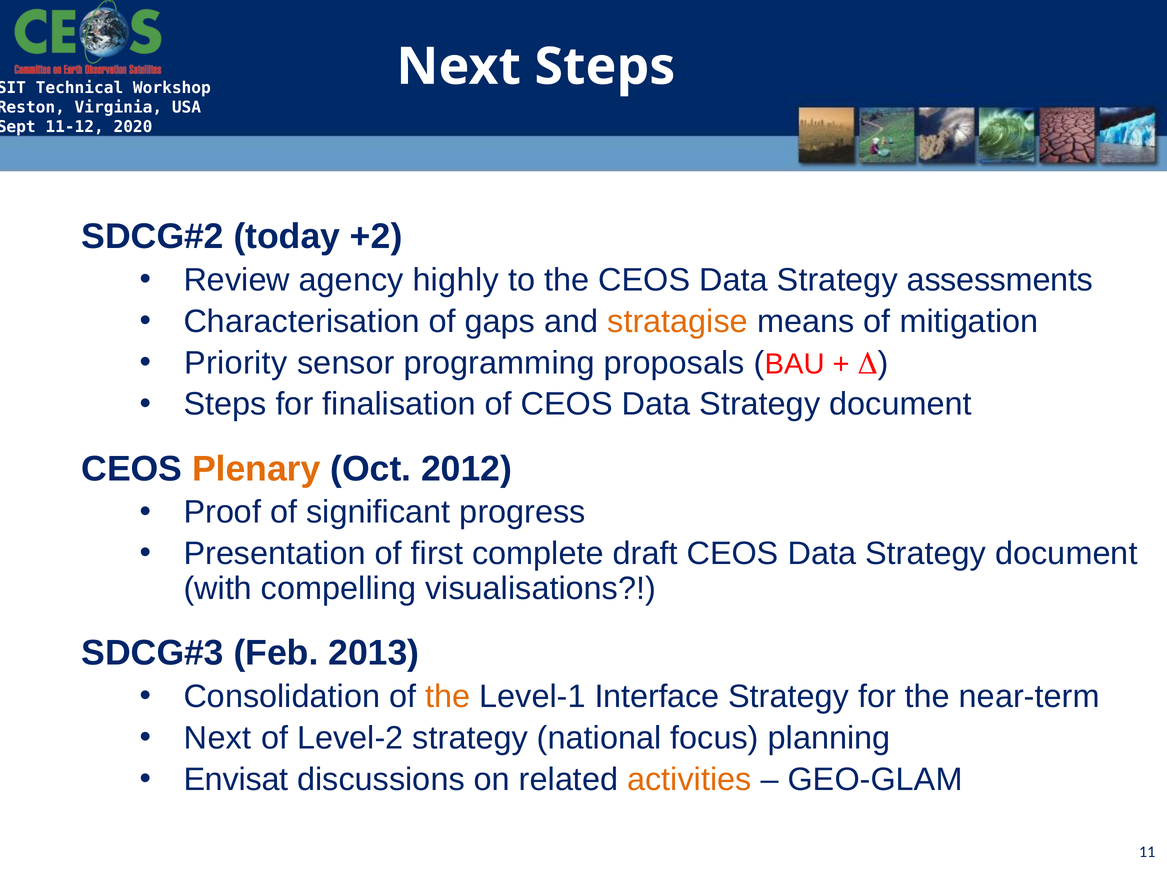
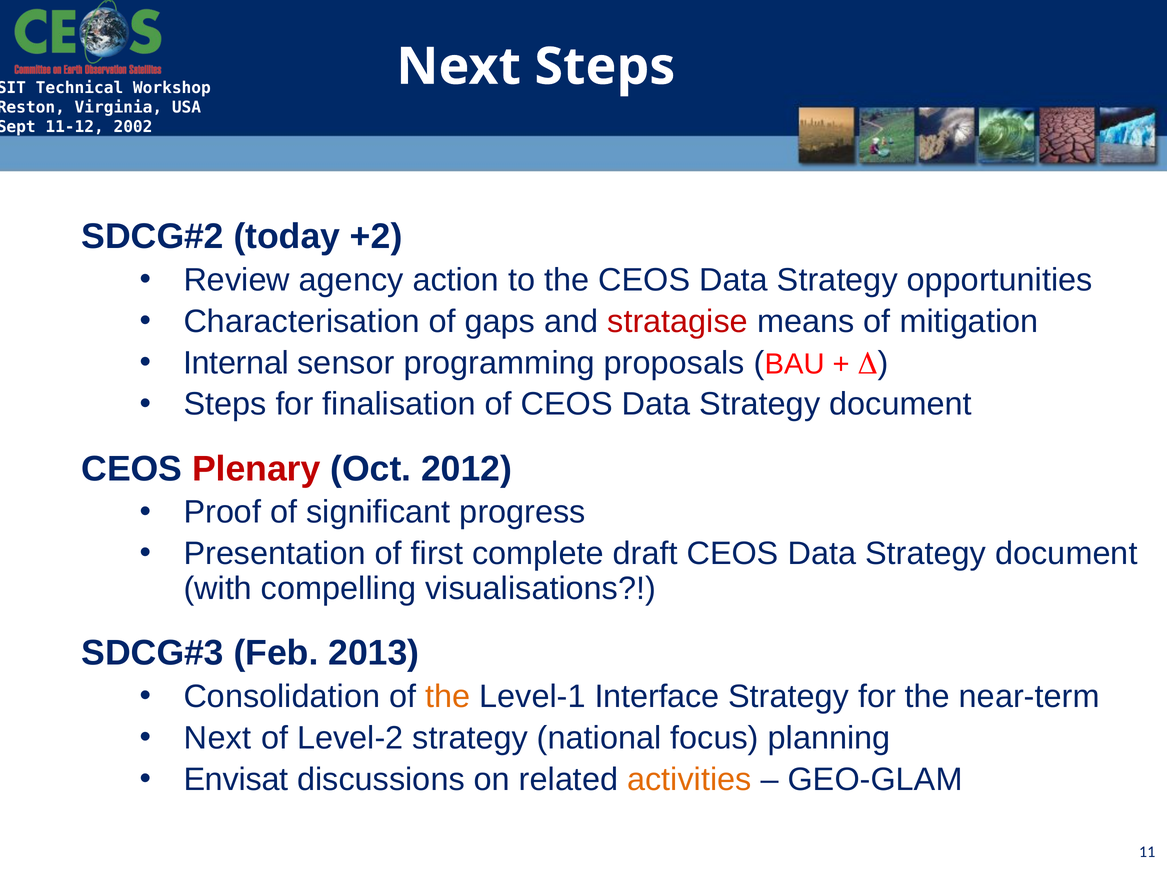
2020: 2020 -> 2002 (133, 127)
highly: highly -> action (456, 280)
assessments: assessments -> opportunities (1000, 280)
stratagise colour: orange -> red (678, 321)
Priority: Priority -> Internal (236, 363)
Plenary colour: orange -> red (256, 469)
